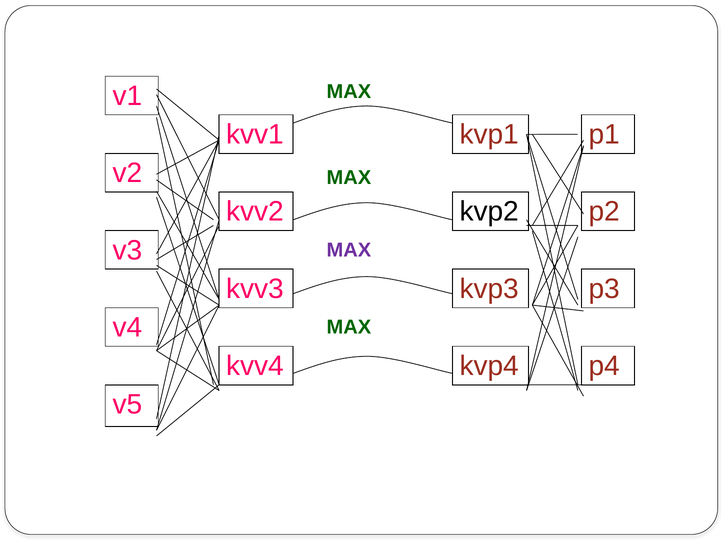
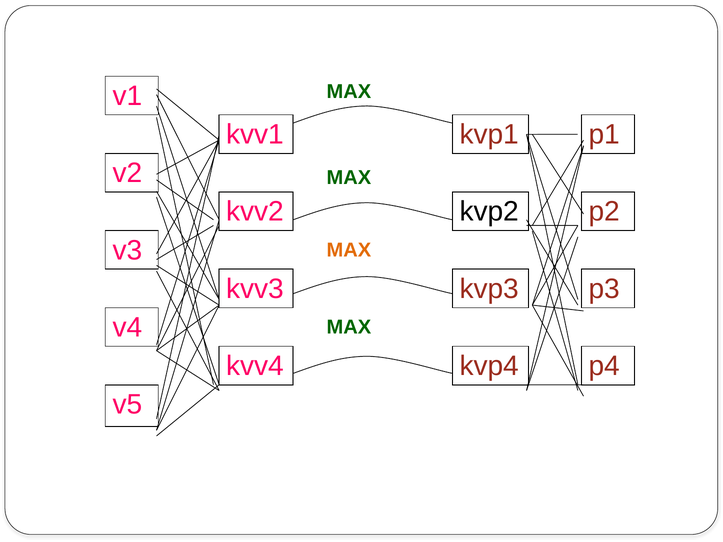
MAX colour: purple -> orange (349, 250)
